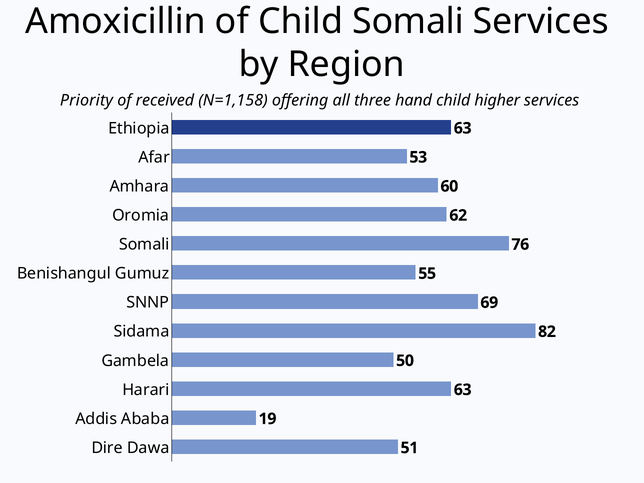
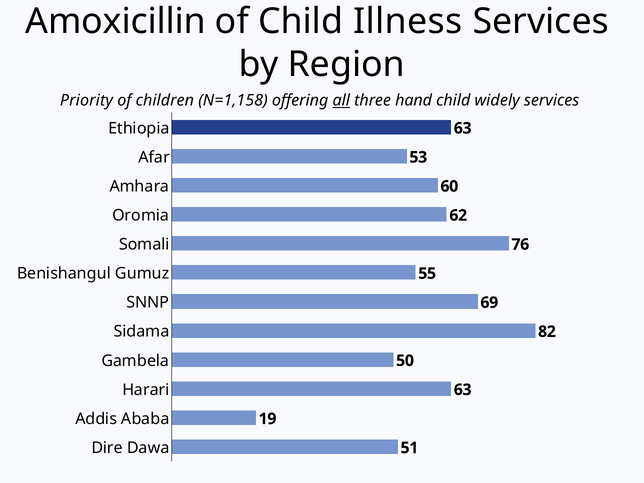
Child Somali: Somali -> Illness (408, 21)
received: received -> children (165, 101)
all underline: none -> present (341, 101)
higher: higher -> widely (497, 101)
